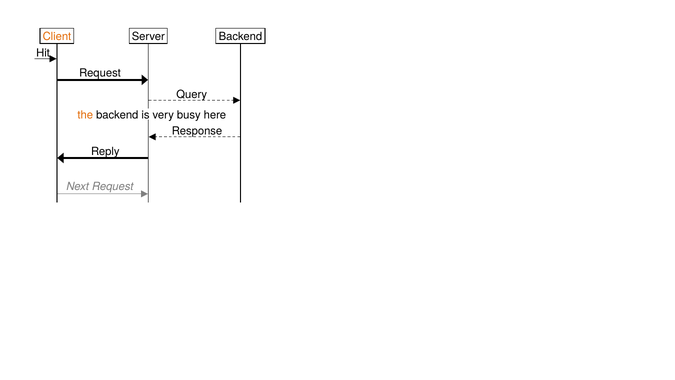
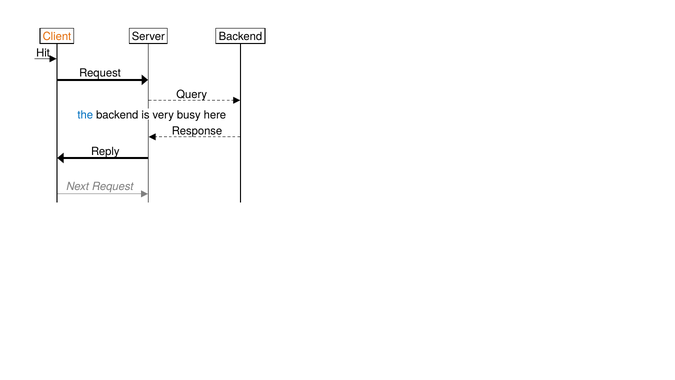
the colour: orange -> blue (85, 115)
